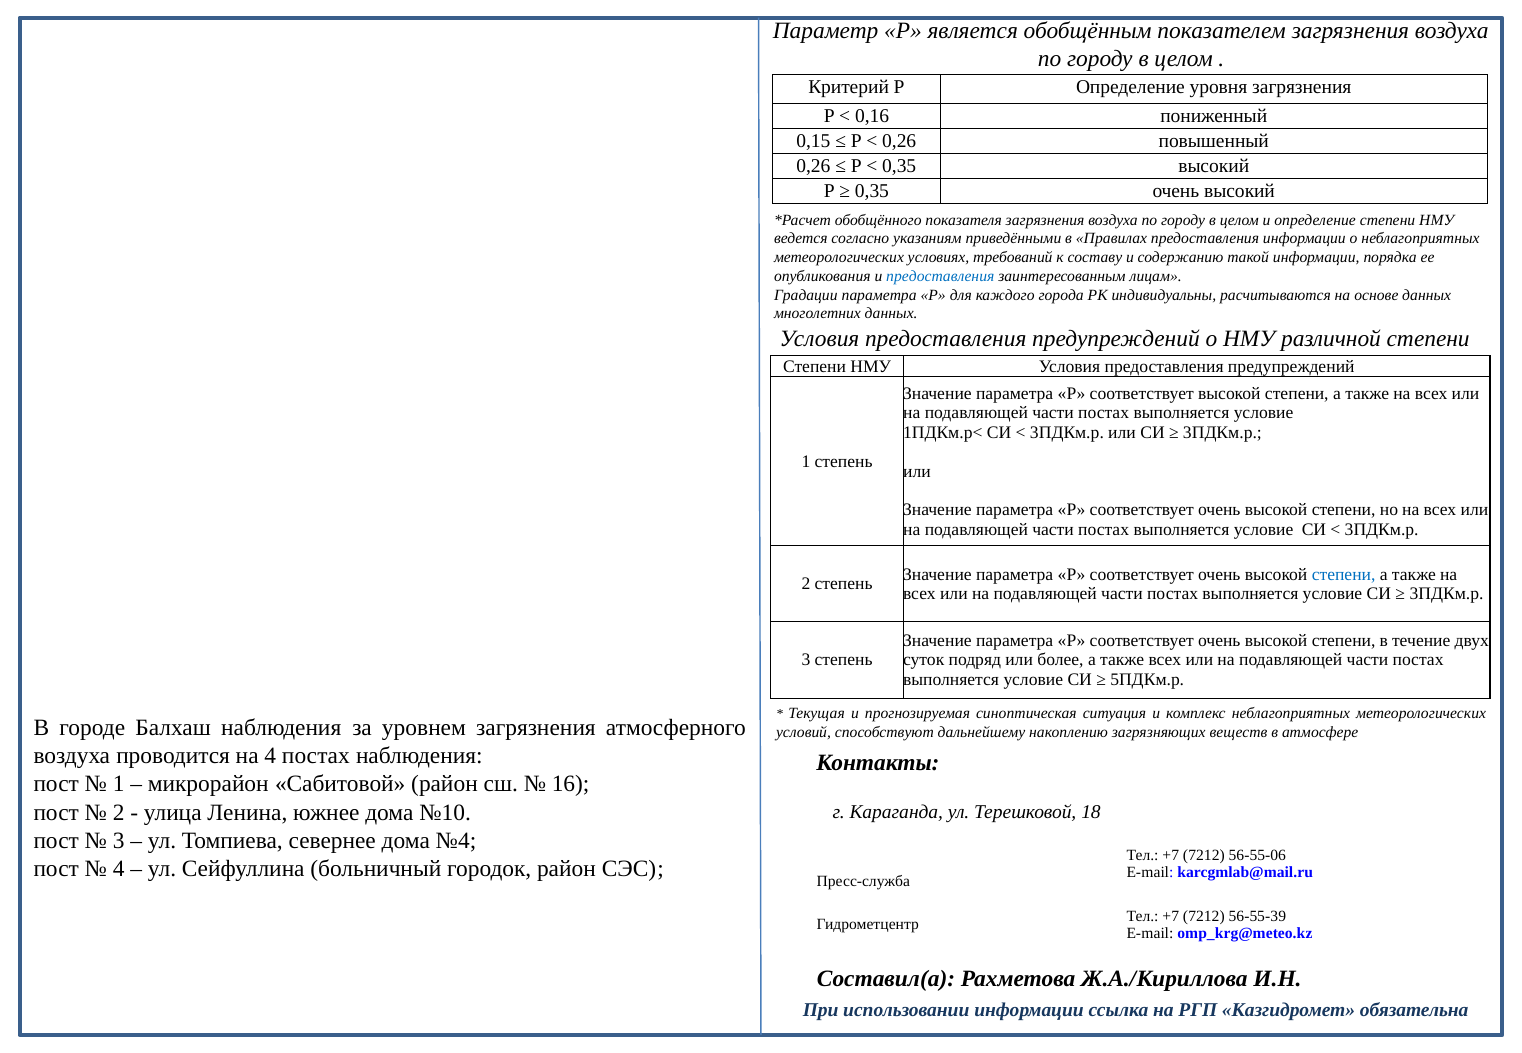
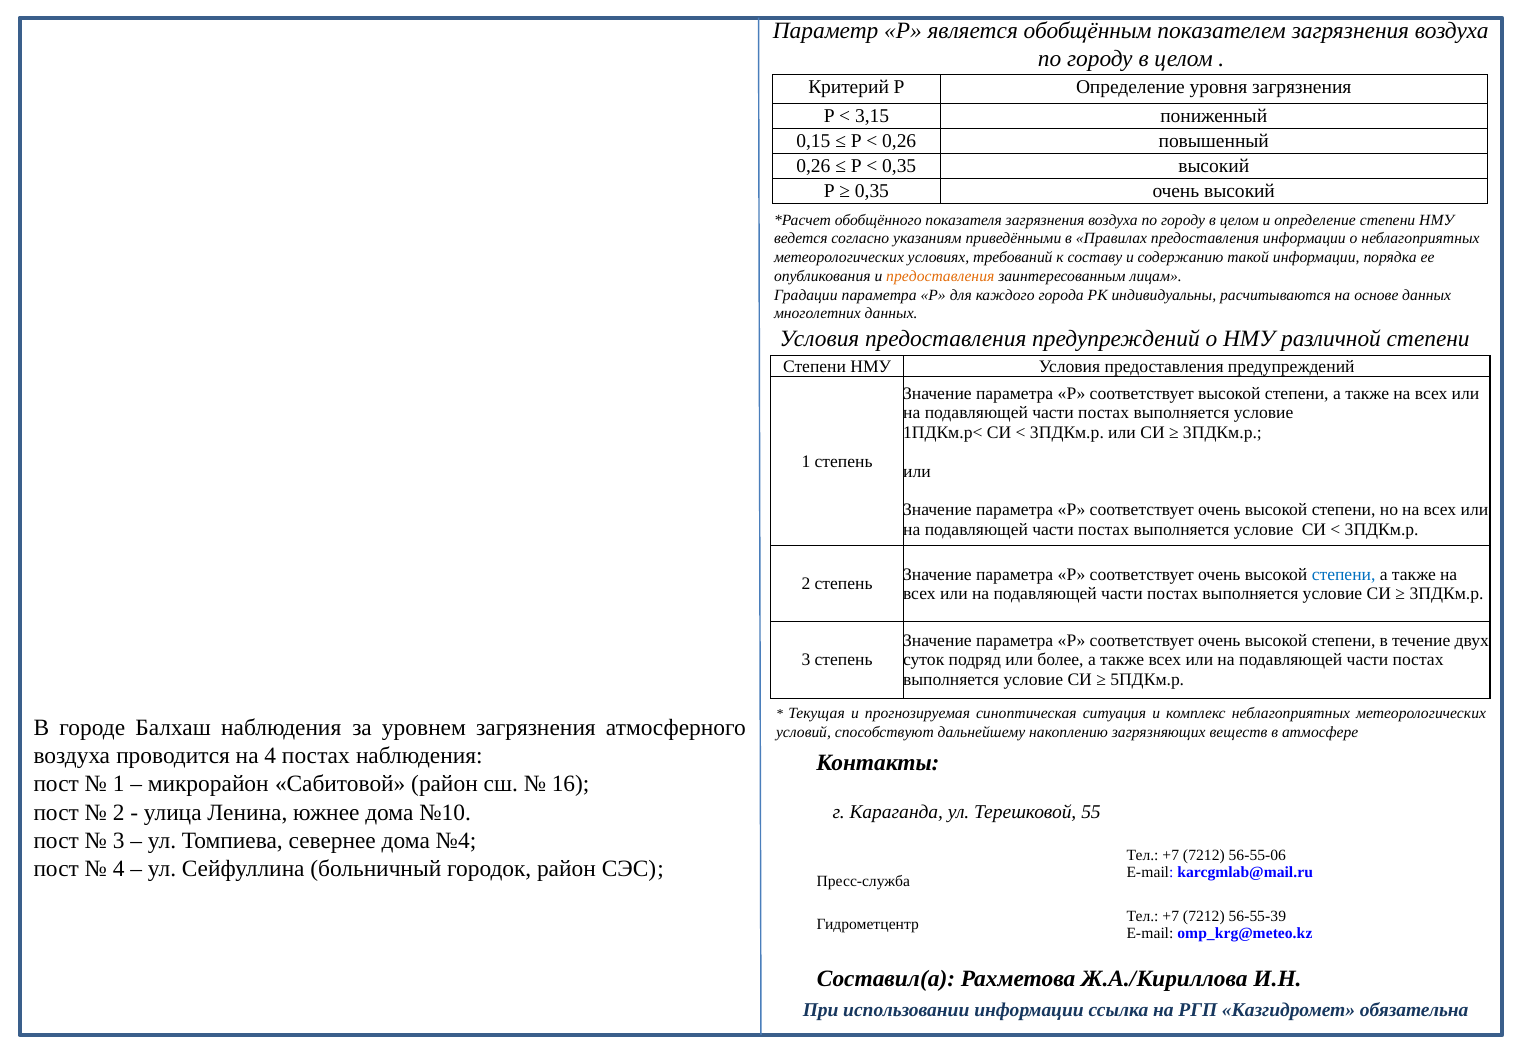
0,16: 0,16 -> 3,15 (872, 116)
предоставления colour: blue -> orange (940, 276)
18: 18 -> 55 (1091, 812)
